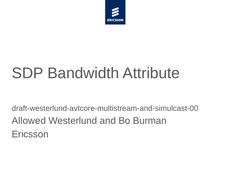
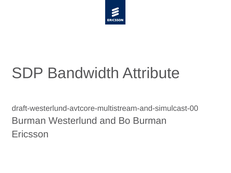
Allowed: Allowed -> Burman (29, 121)
